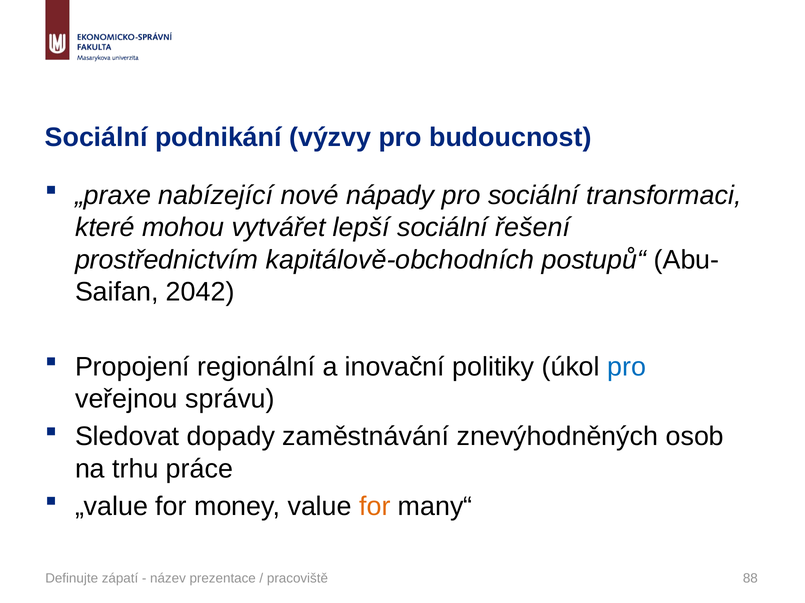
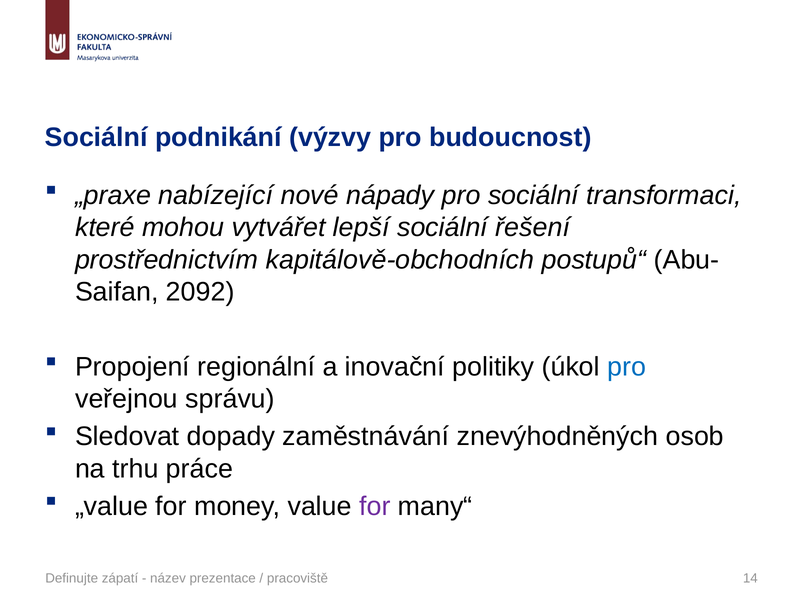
2042: 2042 -> 2092 (200, 292)
for colour: orange -> purple (375, 507)
88: 88 -> 14 (750, 579)
